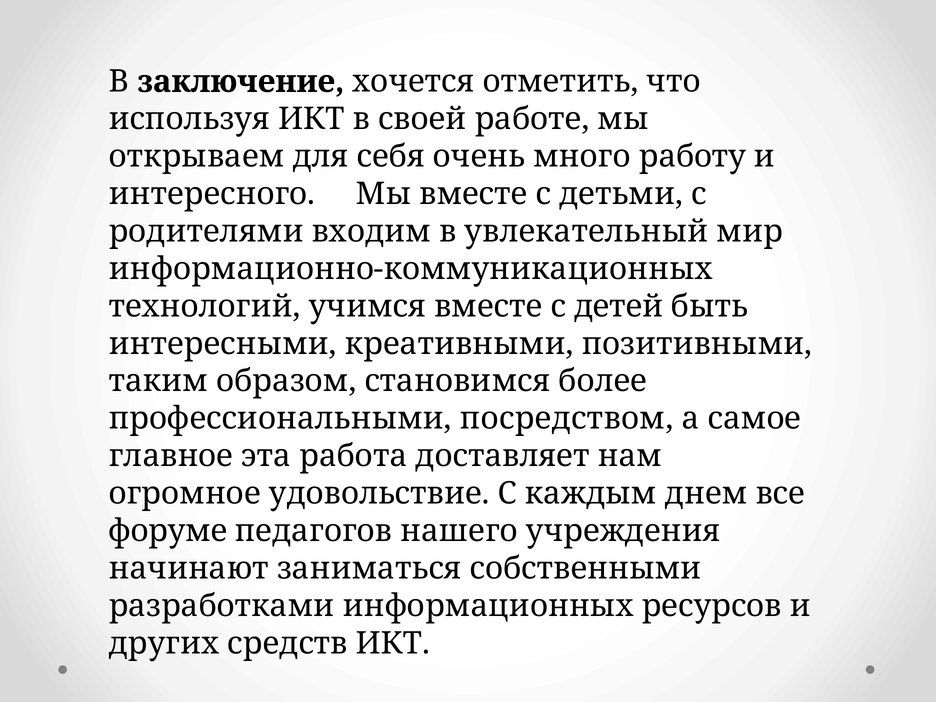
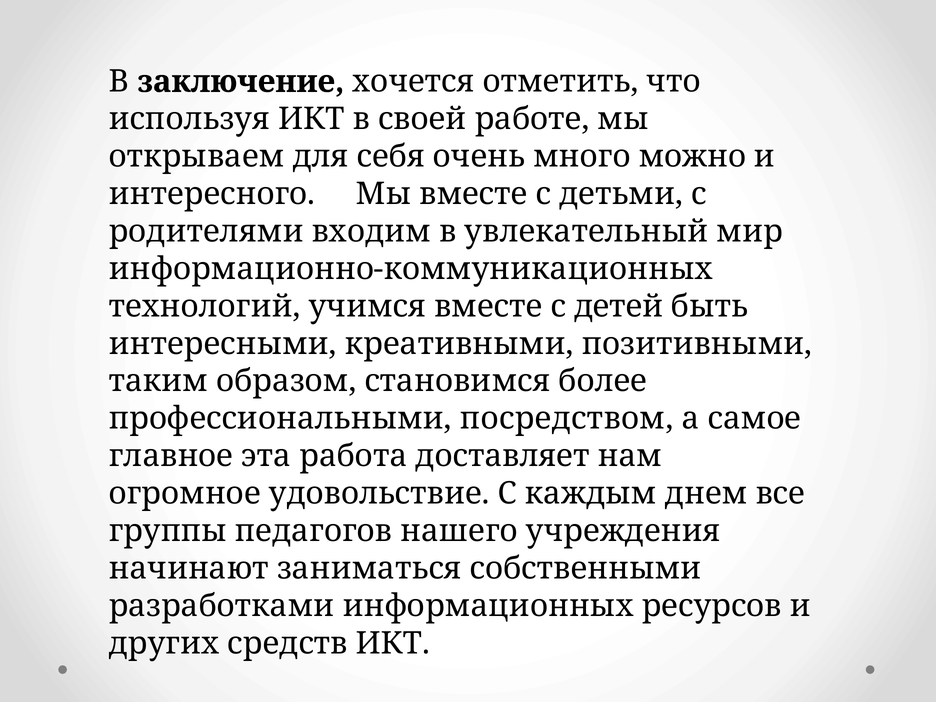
работу: работу -> можно (692, 157)
форуме: форуме -> группы (168, 531)
